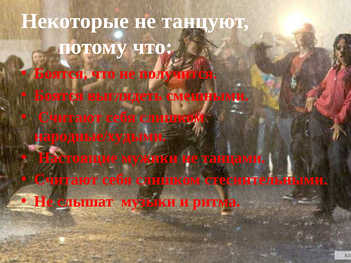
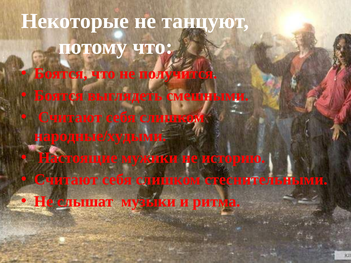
танцами: танцами -> историю (233, 158)
